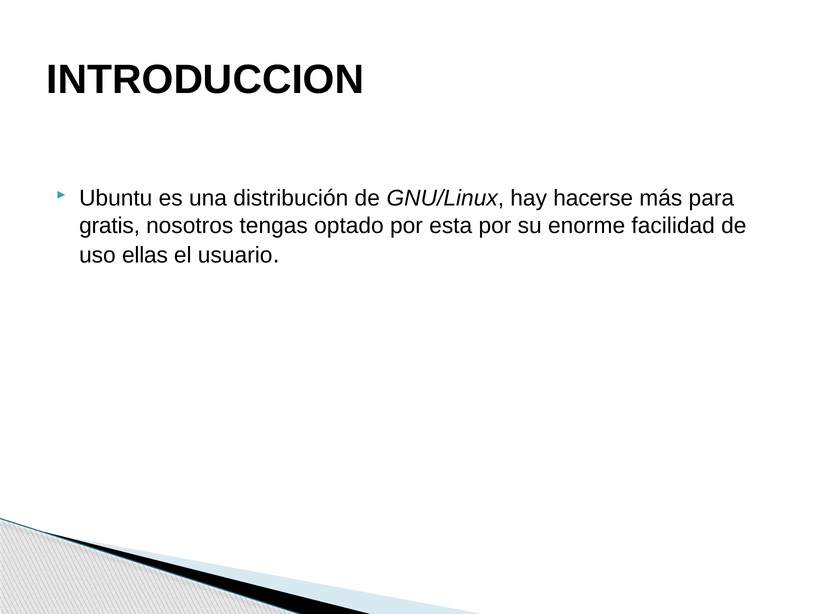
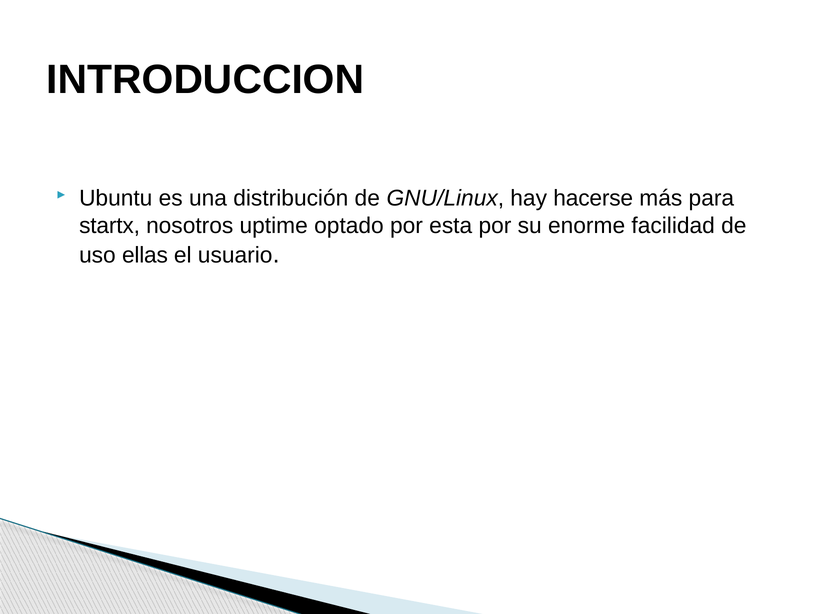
gratis: gratis -> startx (110, 226)
tengas: tengas -> uptime (274, 226)
